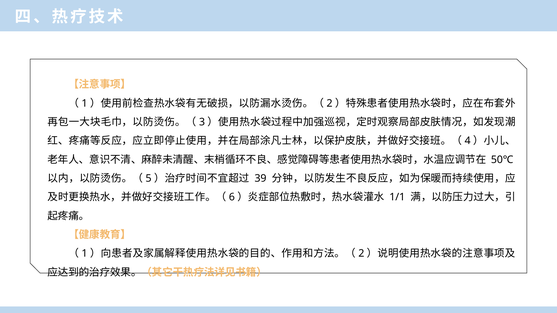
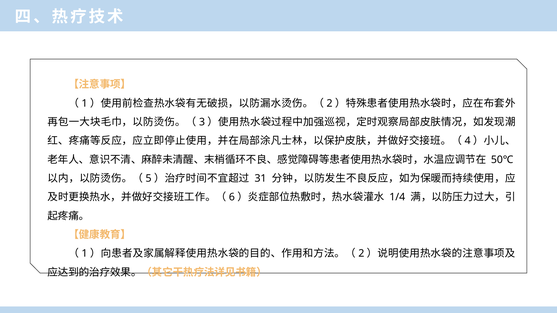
39: 39 -> 31 (260, 179)
1/1: 1/1 -> 1/4 (397, 197)
